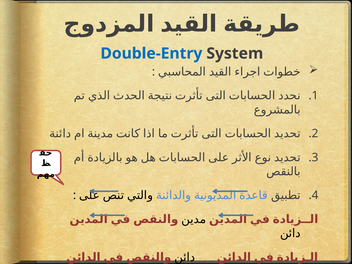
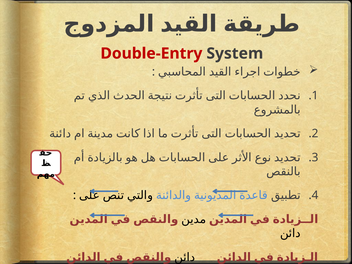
Double-Entry colour: blue -> red (151, 53)
